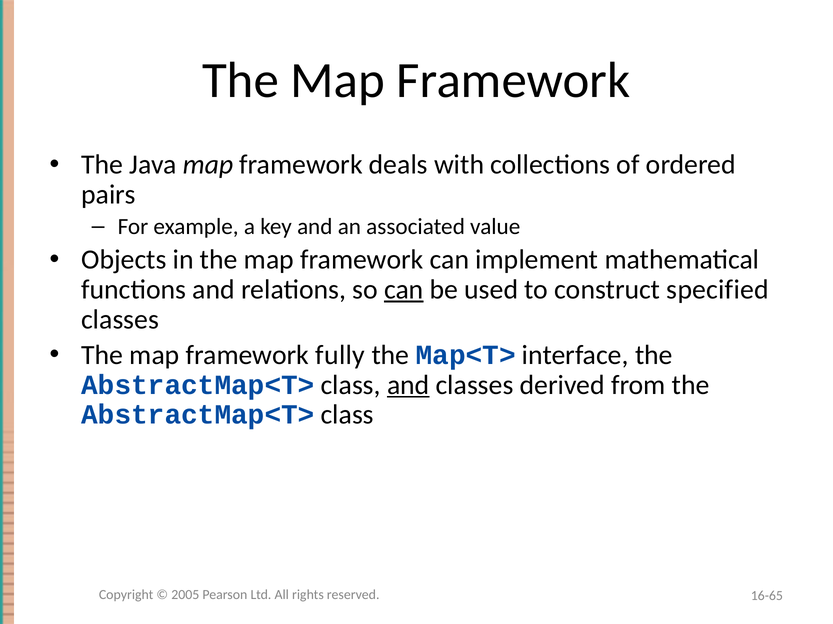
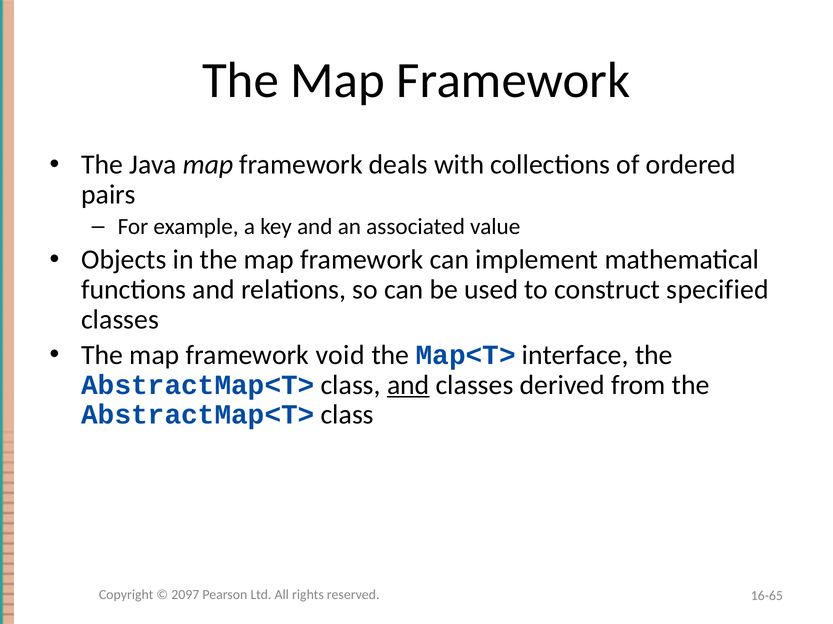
can underline: present -> none (404, 290)
fully: fully -> void (340, 355)
2005: 2005 -> 2097 (185, 595)
